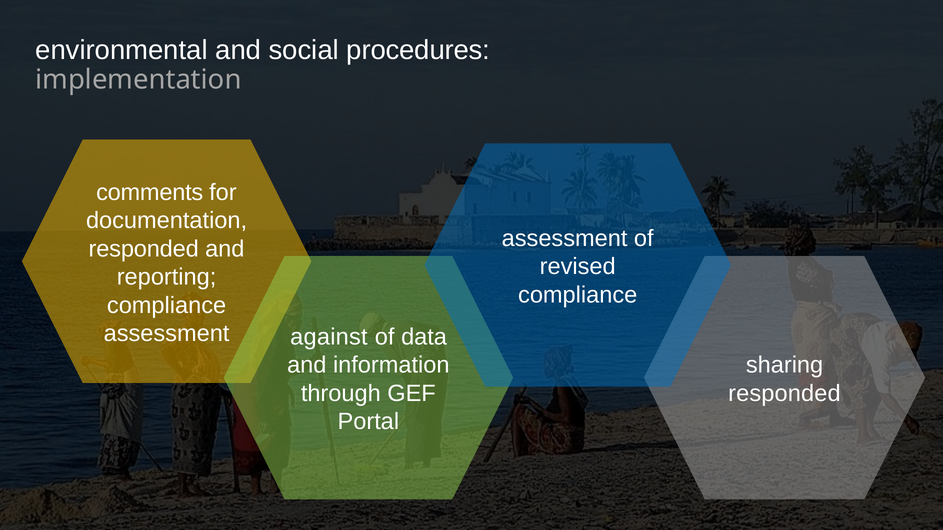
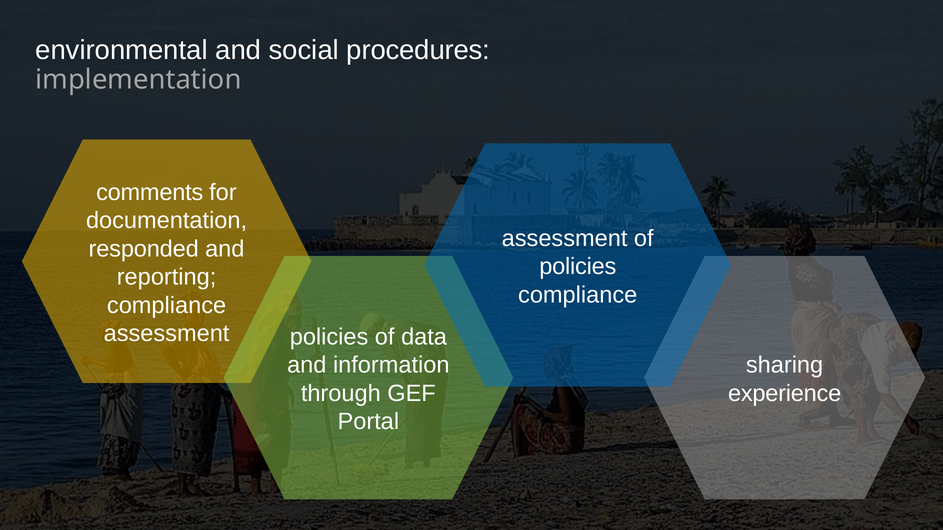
revised: revised -> policies (578, 267)
assessment against: against -> policies (329, 337)
responded: responded -> experience (785, 394)
